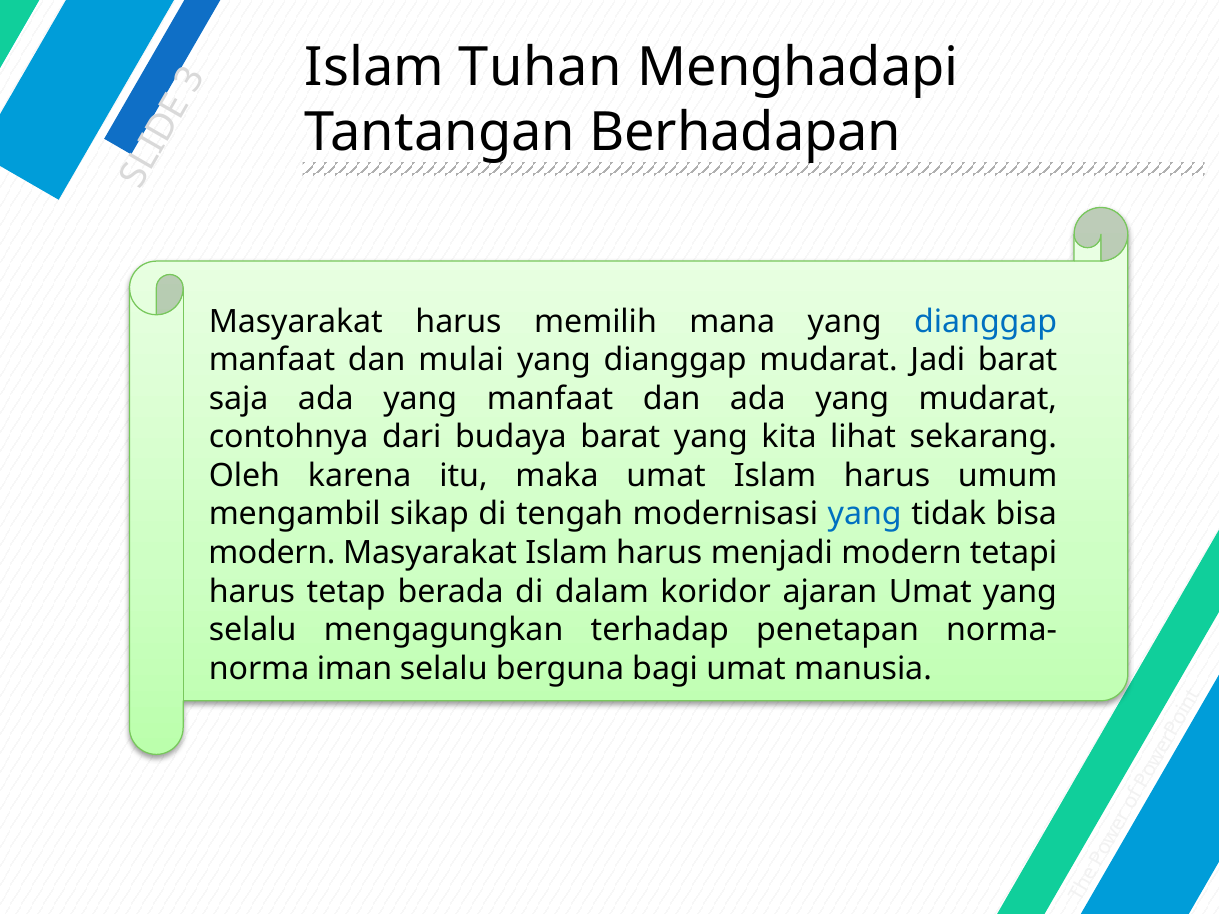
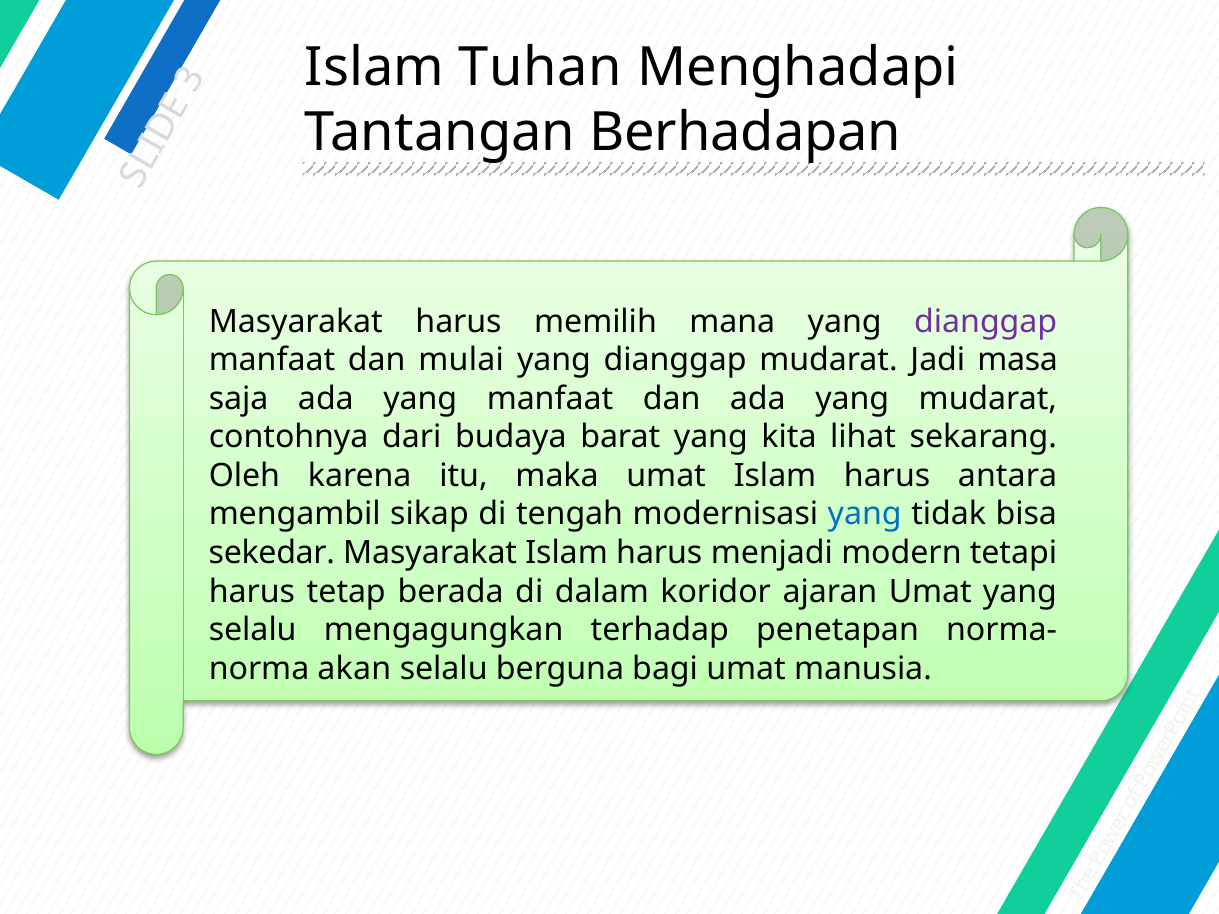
dianggap colour: blue -> purple (986, 322)
Jadi barat: barat -> masa (1018, 360)
umum: umum -> antara (1008, 476)
modern: modern -> sekedar (272, 553)
iman: iman -> akan (354, 669)
